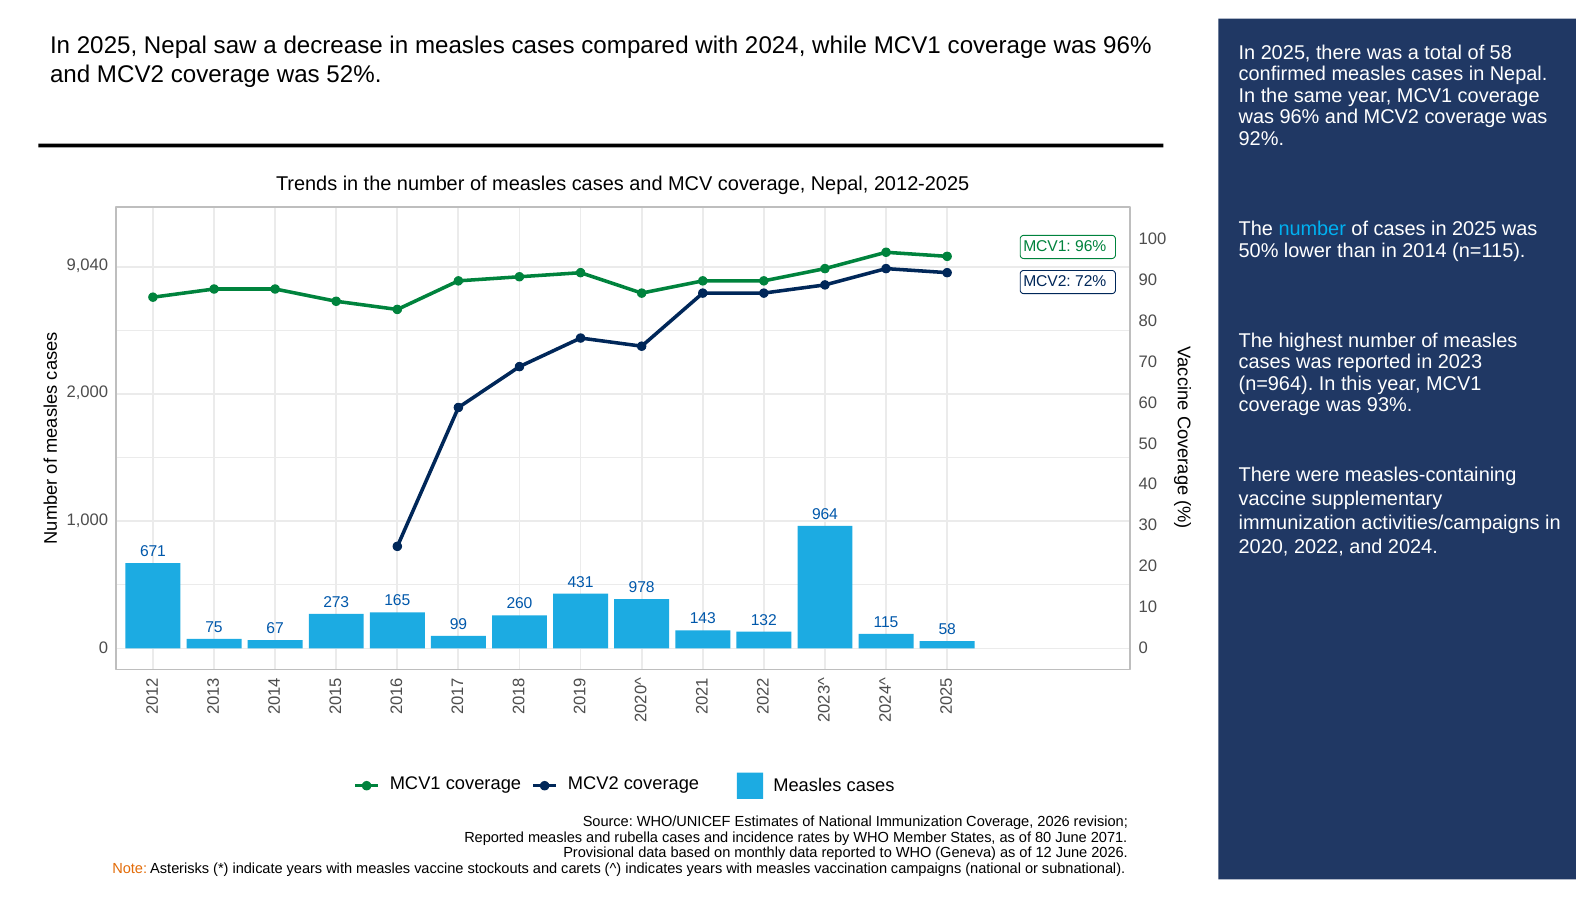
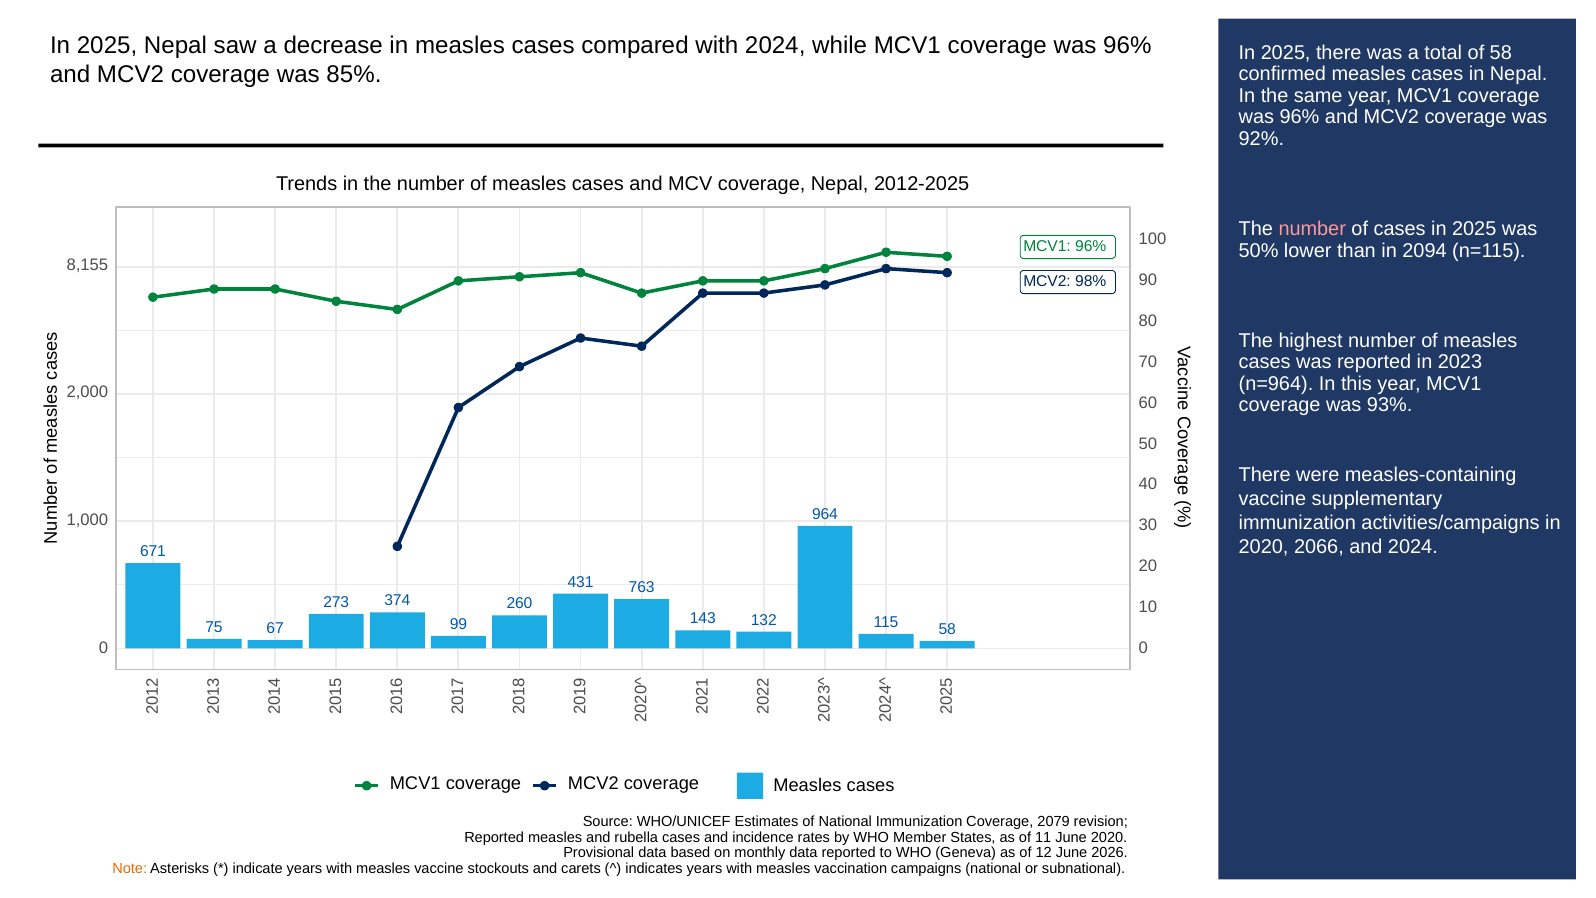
52%: 52% -> 85% (354, 75)
number colour: light blue -> pink (1312, 229)
2014: 2014 -> 2094 (1425, 250)
9,040: 9,040 -> 8,155 (87, 265)
72%: 72% -> 98% (1091, 281)
2022: 2022 -> 2066 (1319, 546)
978: 978 -> 763 (642, 587)
165: 165 -> 374 (397, 600)
Coverage 2026: 2026 -> 2079 (1054, 821)
of 80: 80 -> 11 (1043, 837)
June 2071: 2071 -> 2020 (1109, 837)
